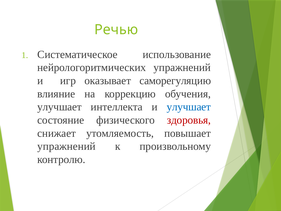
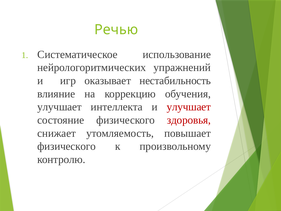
саморегуляцию: саморегуляцию -> нестабильность (175, 81)
улучшает colour: blue -> red (189, 107)
упражнений: упражнений -> физического (67, 146)
